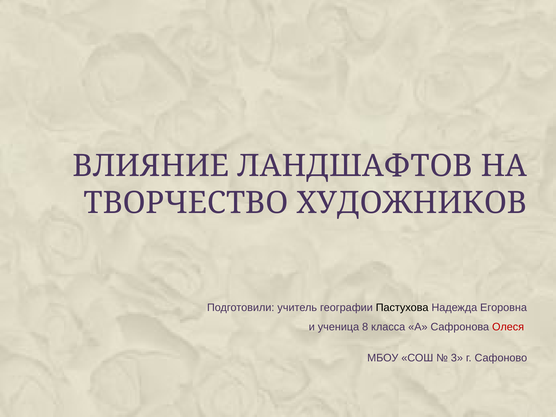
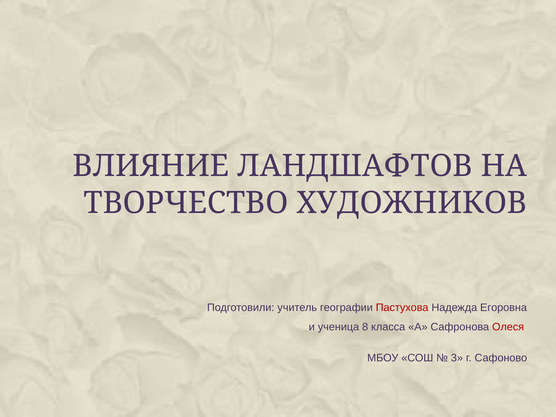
Пастухова colour: black -> red (402, 308)
